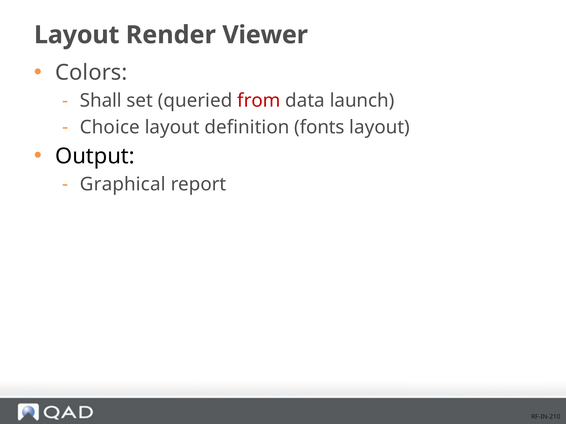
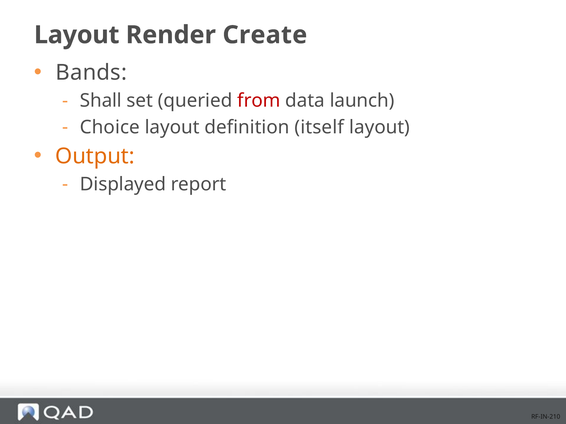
Viewer: Viewer -> Create (265, 35)
Colors: Colors -> Bands (91, 73)
fonts: fonts -> itself (319, 127)
Output colour: black -> orange (95, 156)
Graphical: Graphical -> Displayed (123, 185)
